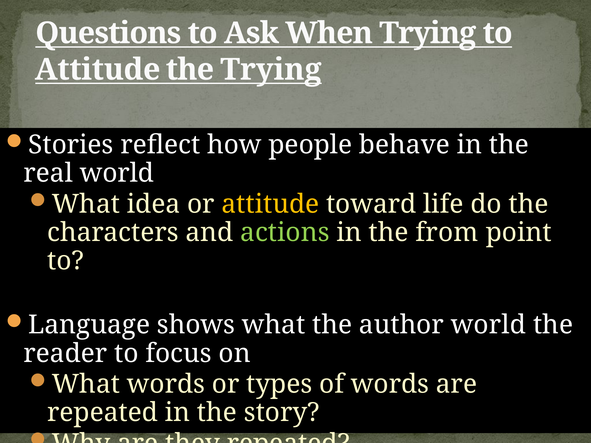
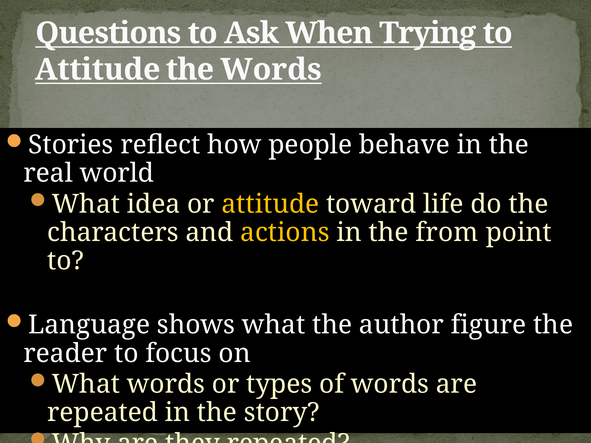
the Trying: Trying -> Words (271, 70)
actions colour: light green -> yellow (285, 233)
author world: world -> figure (488, 325)
